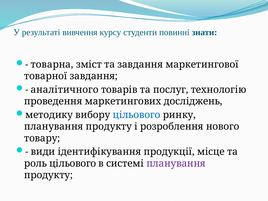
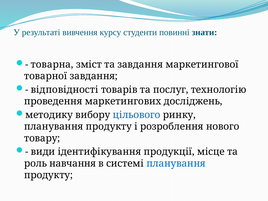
аналітичного: аналітичного -> відповідності (65, 90)
роль цільового: цільового -> навчання (73, 163)
планування colour: purple -> blue (176, 163)
